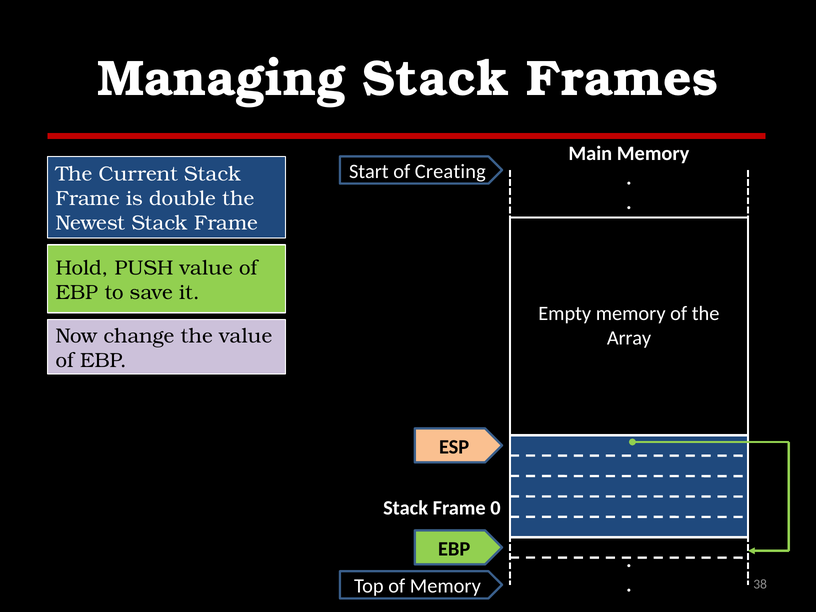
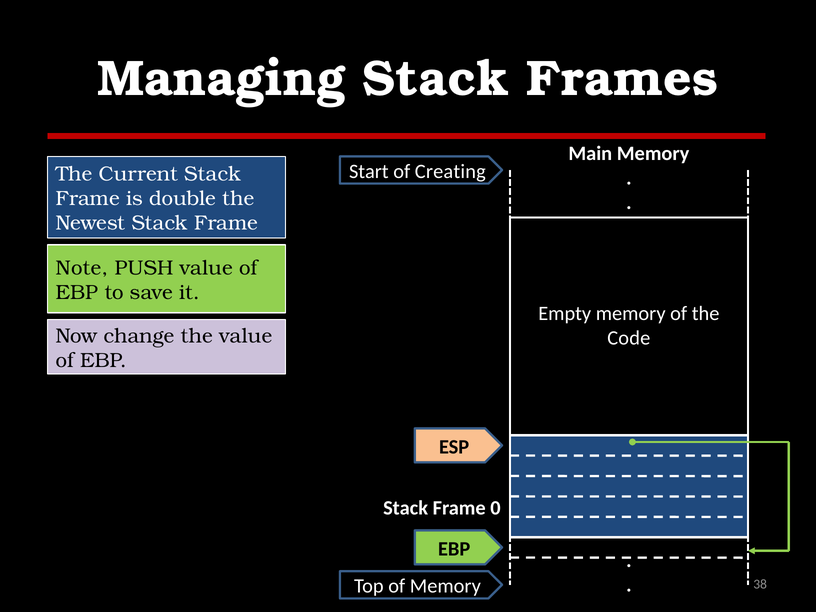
Hold: Hold -> Note (82, 268)
Array: Array -> Code (629, 338)
